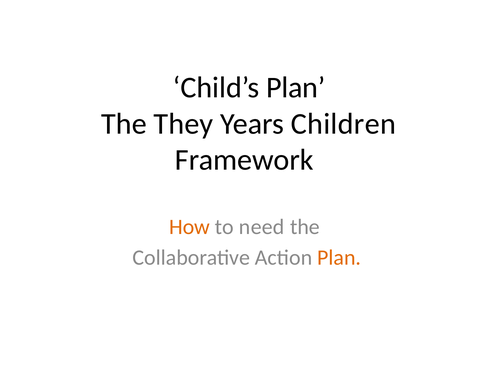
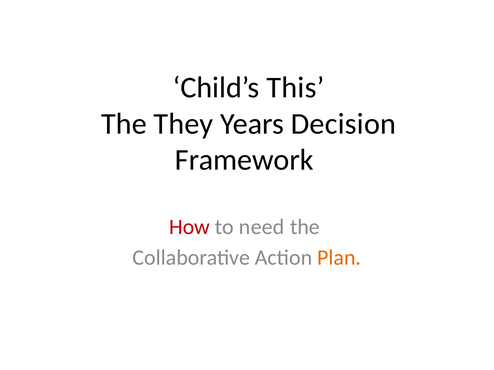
Child’s Plan: Plan -> This (295, 88)
Children: Children -> Decision (343, 124)
How colour: orange -> red (190, 227)
